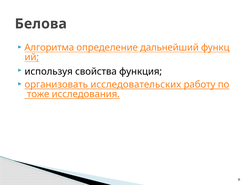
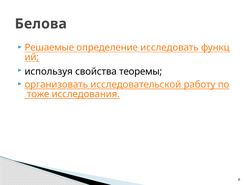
Алгоритма: Алгоритма -> Решаемые (49, 47)
дальнейший: дальнейший -> исследовать (169, 47)
функция: функция -> теоремы (141, 71)
исследовательских: исследовательских -> исследовательской (136, 84)
